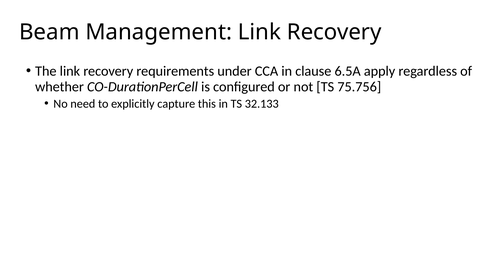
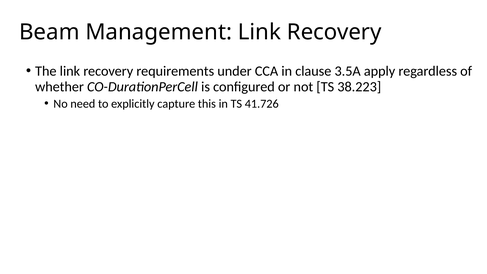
6.5A: 6.5A -> 3.5A (348, 71)
75.756: 75.756 -> 38.223 (359, 87)
32.133: 32.133 -> 41.726 (262, 104)
